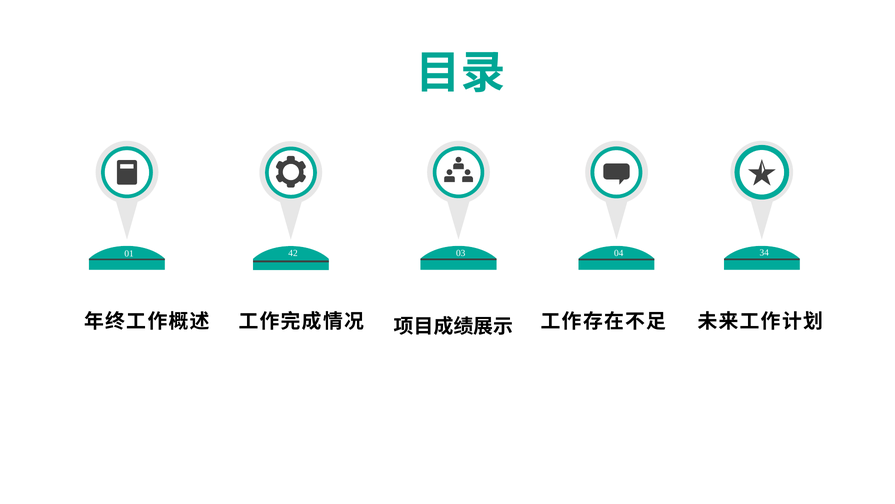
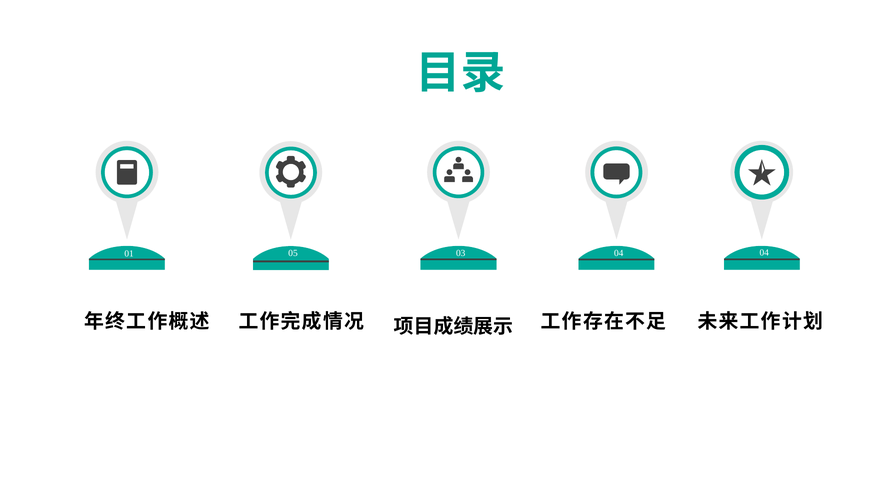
42: 42 -> 05 (293, 253)
04 34: 34 -> 04 (764, 253)
